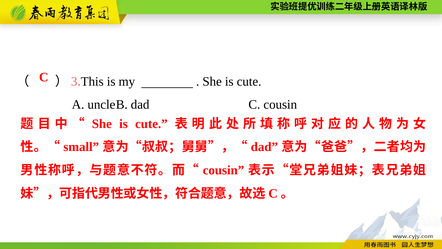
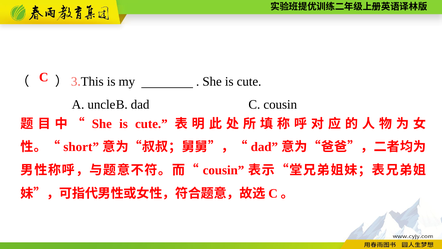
small: small -> short (81, 147)
